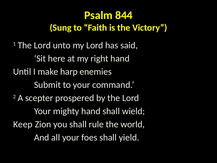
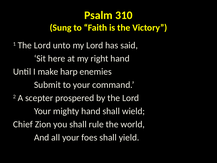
844: 844 -> 310 (124, 15)
Keep: Keep -> Chief (23, 124)
